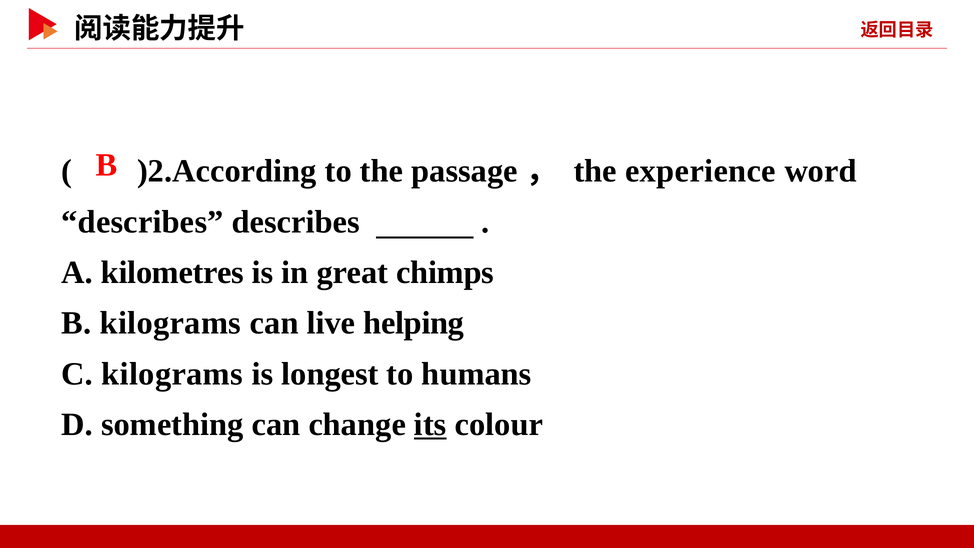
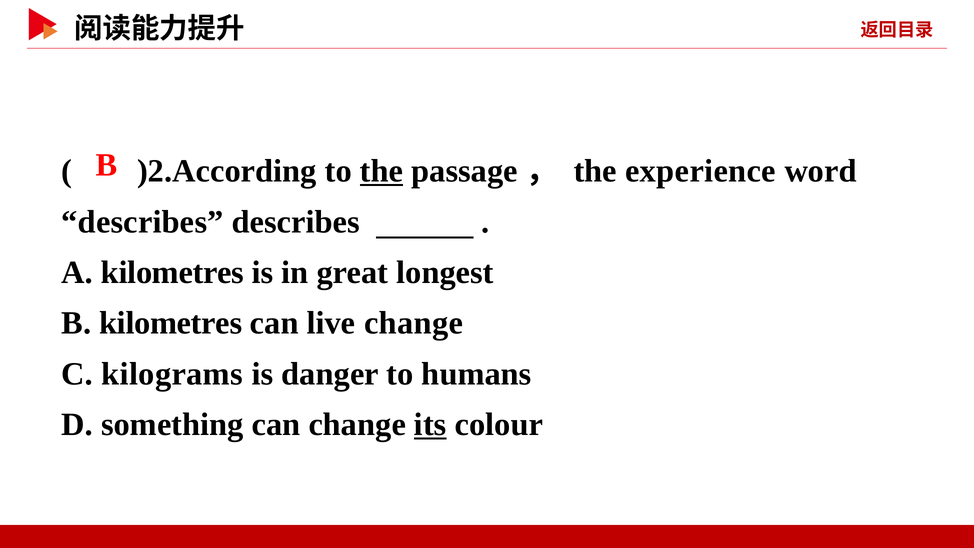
the underline: none -> present (382, 171)
chimps: chimps -> longest (445, 273)
B kilograms: kilograms -> kilometres (171, 323)
live helping: helping -> change (413, 323)
longest: longest -> danger (330, 374)
